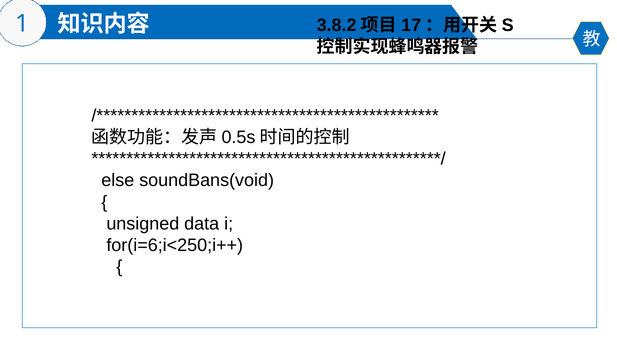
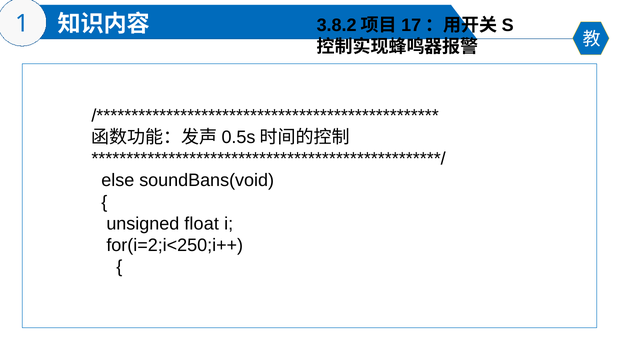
data: data -> float (202, 224)
for(i=6;i<250;i++: for(i=6;i<250;i++ -> for(i=2;i<250;i++ (175, 245)
